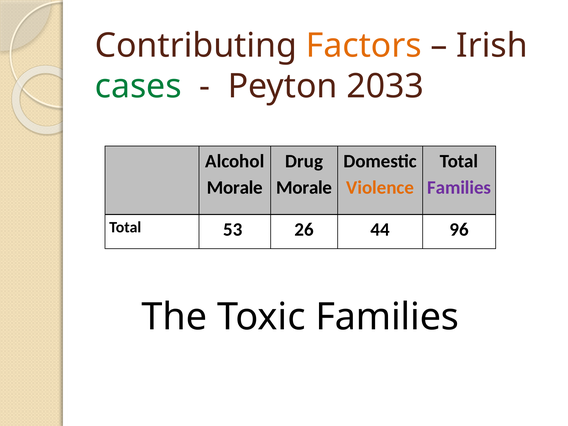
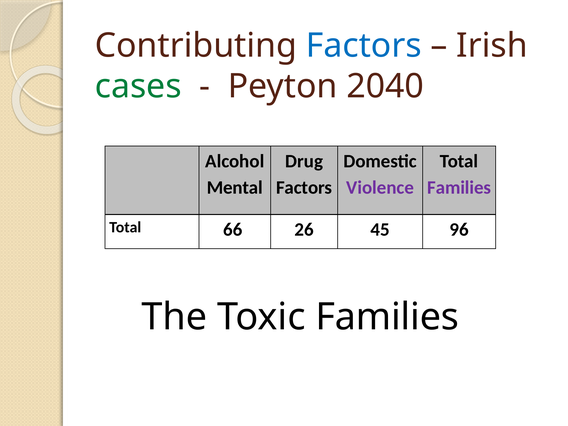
Factors colour: orange -> blue (364, 46)
2033: 2033 -> 2040 (385, 86)
Morale: Morale -> Mental (235, 188)
Morale: Morale -> Factors (304, 188)
Violence colour: orange -> purple (380, 188)
53: 53 -> 66 (233, 230)
44: 44 -> 45 (380, 230)
